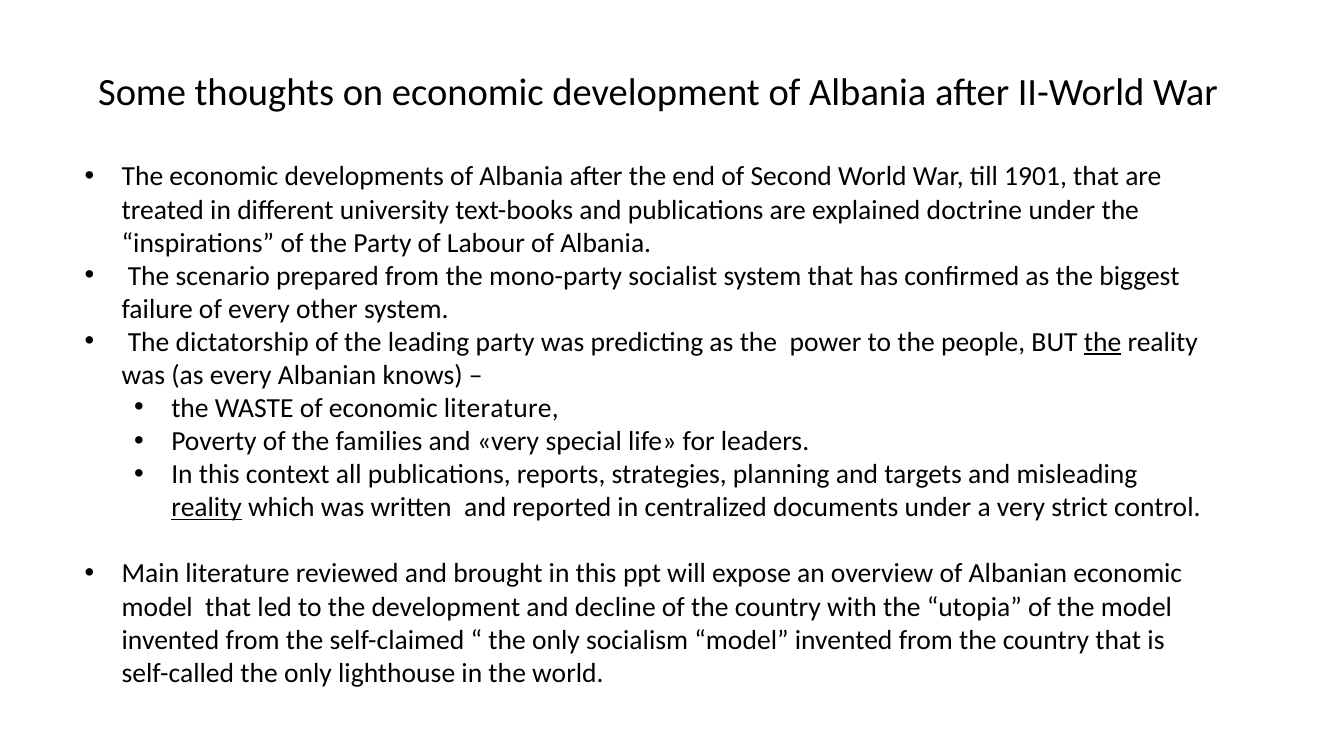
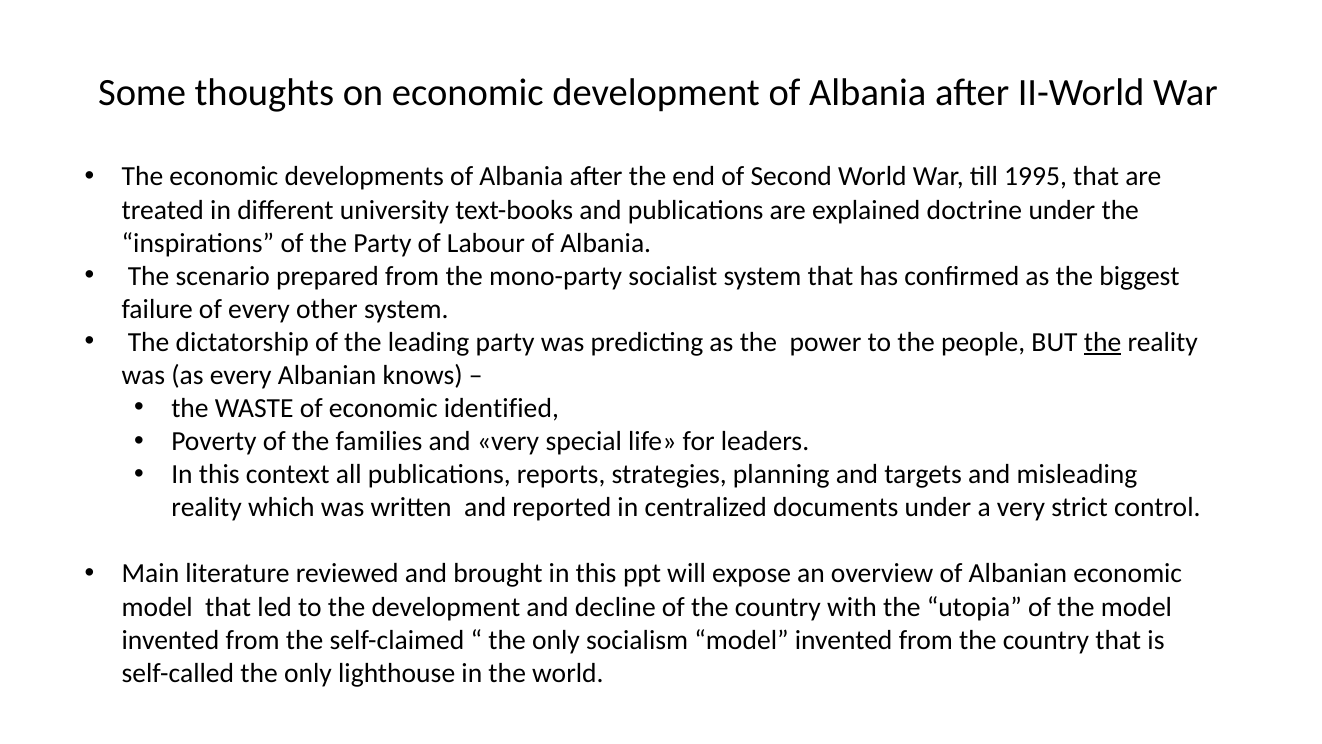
1901: 1901 -> 1995 (1036, 177)
economic literature: literature -> identified (501, 408)
reality underline: present -> none (207, 507)
